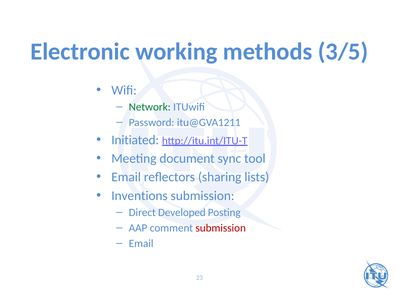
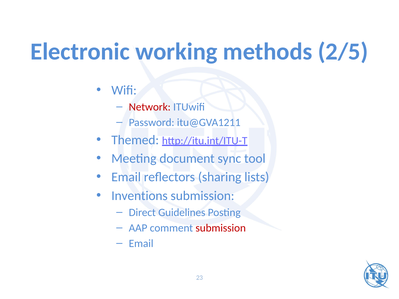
3/5: 3/5 -> 2/5 (343, 52)
Network colour: green -> red (150, 107)
Initiated: Initiated -> Themed (135, 140)
Developed: Developed -> Guidelines (182, 213)
